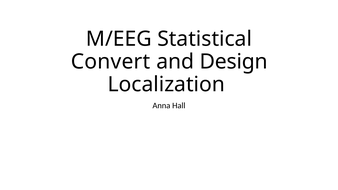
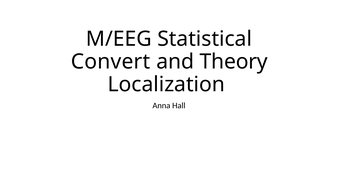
Design: Design -> Theory (234, 62)
